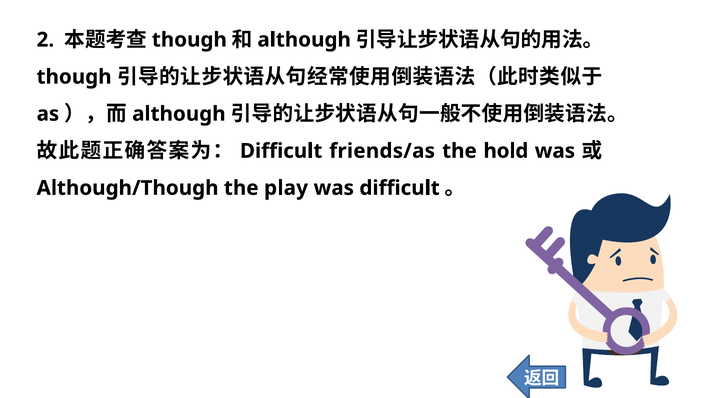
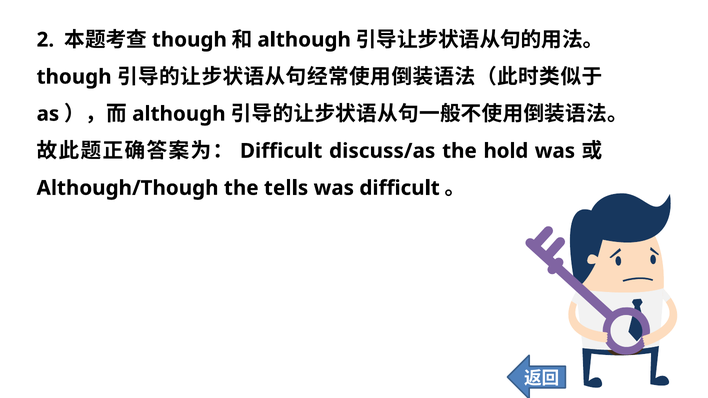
friends/as: friends/as -> discuss/as (382, 151)
play: play -> tells (286, 188)
